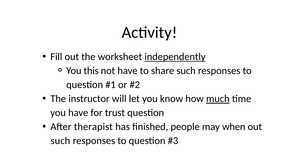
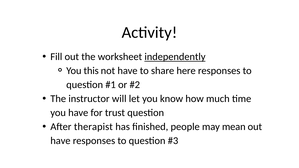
share such: such -> here (186, 71)
much underline: present -> none (218, 99)
when: when -> mean (234, 127)
such: such -> have (60, 141)
